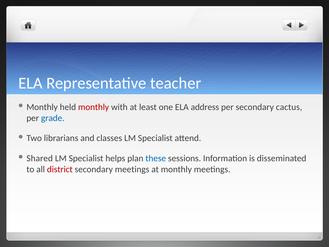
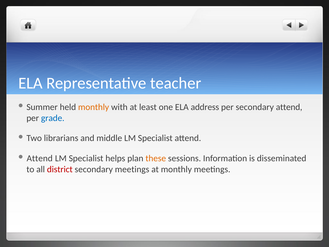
Monthly: Monthly -> Summer (42, 107)
monthly colour: red -> orange (94, 107)
secondary cactus: cactus -> attend (289, 107)
classes: classes -> middle (109, 138)
Shared: Shared -> Attend (40, 158)
these colour: blue -> orange (156, 158)
